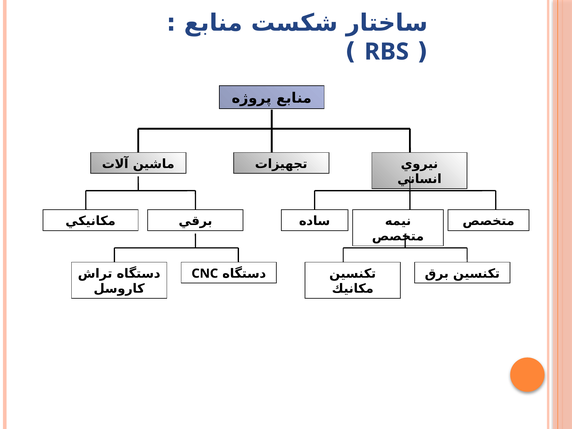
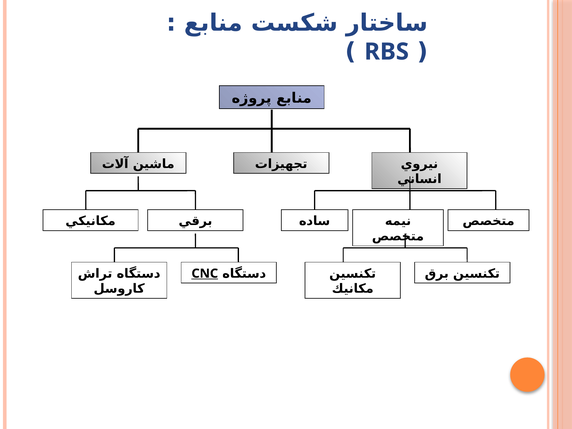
CNC underline: none -> present (205, 273)
